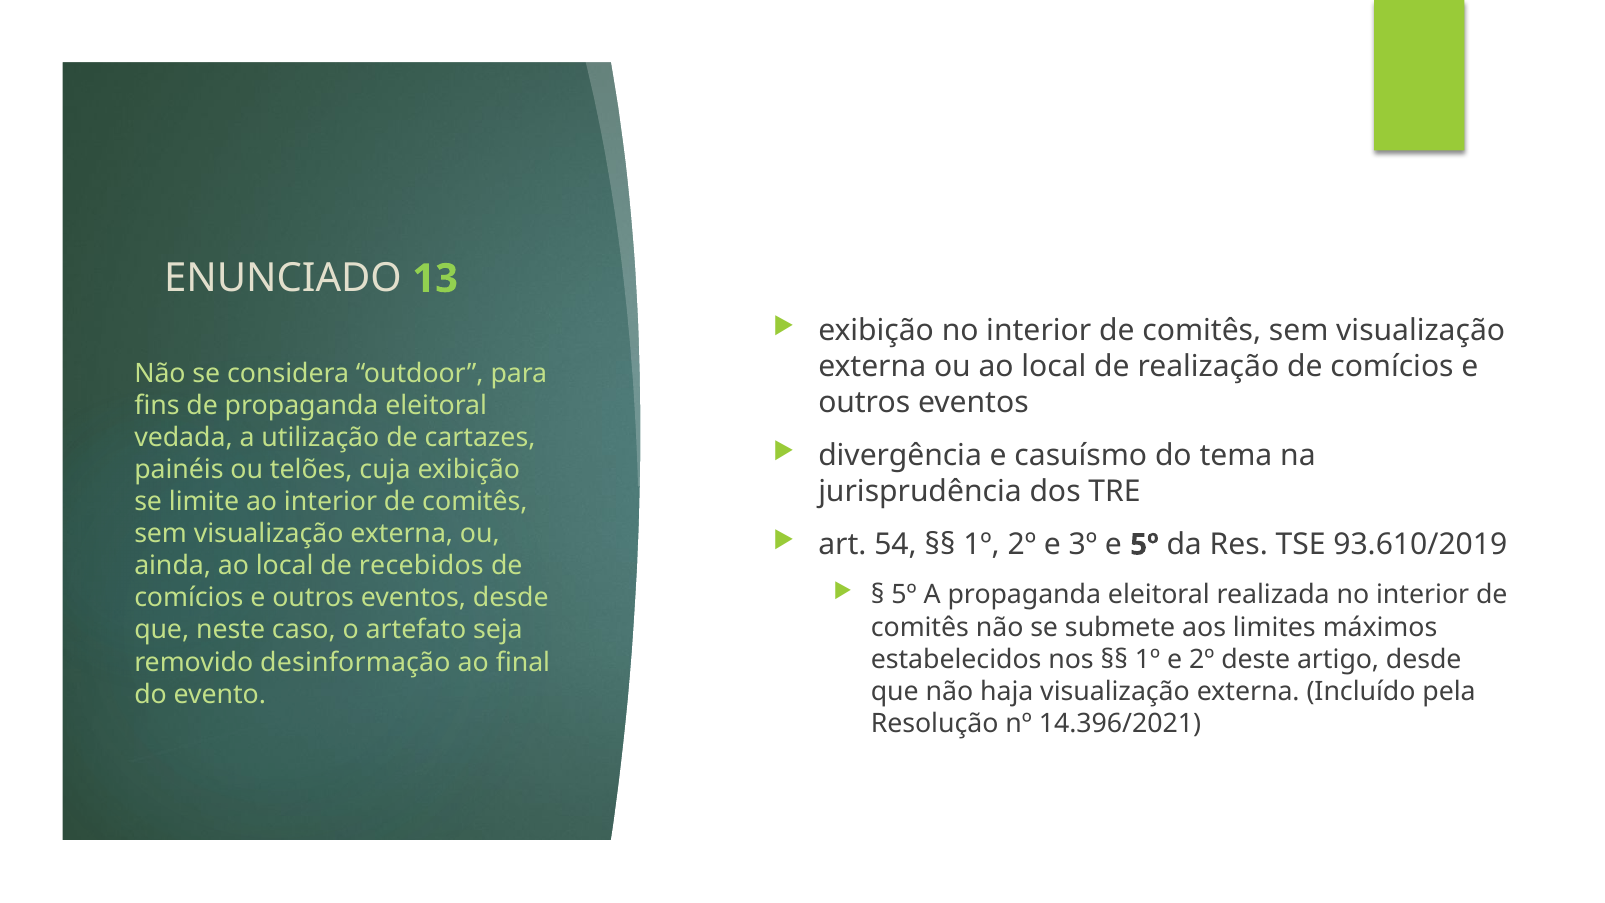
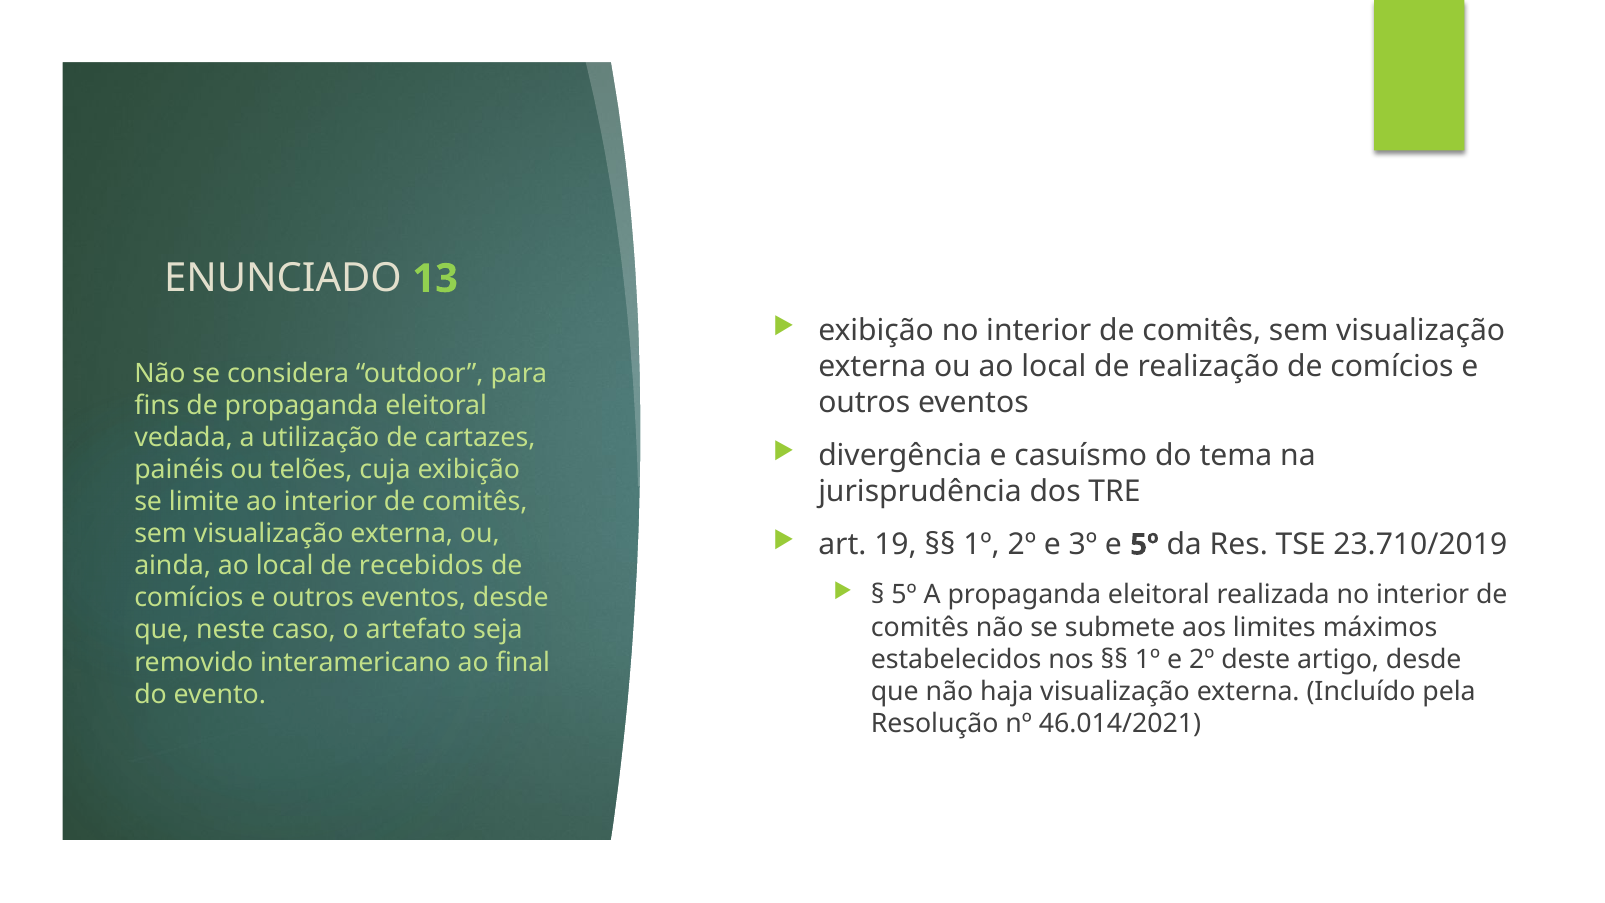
54: 54 -> 19 (896, 544)
93.610/2019: 93.610/2019 -> 23.710/2019 (1420, 544)
desinformação: desinformação -> interamericano (356, 662)
14.396/2021: 14.396/2021 -> 46.014/2021 (1120, 723)
